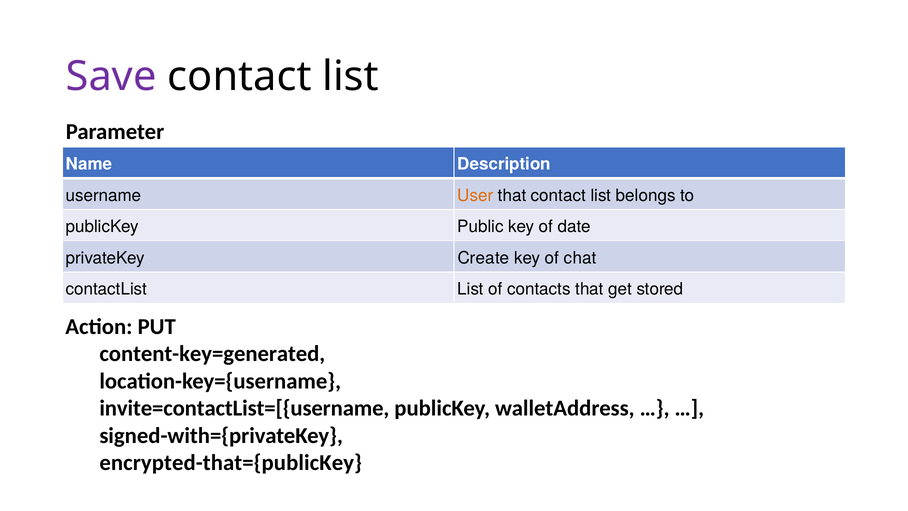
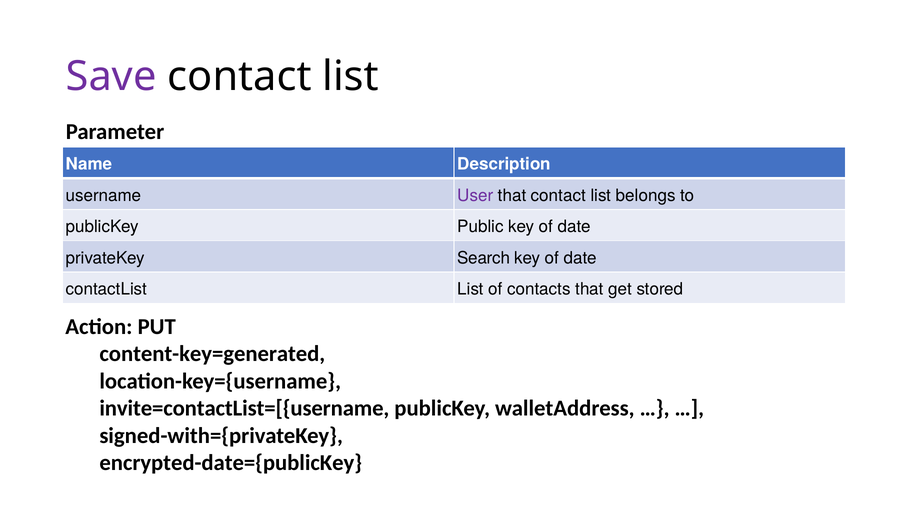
User colour: orange -> purple (475, 195)
Create: Create -> Search (484, 258)
chat: chat -> date (580, 258)
encrypted-that={publicKey: encrypted-that={publicKey -> encrypted-date={publicKey (231, 463)
